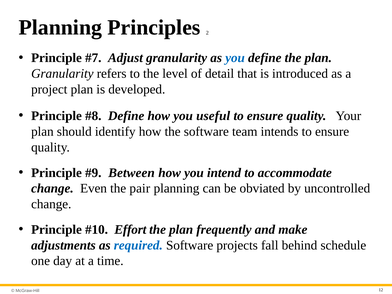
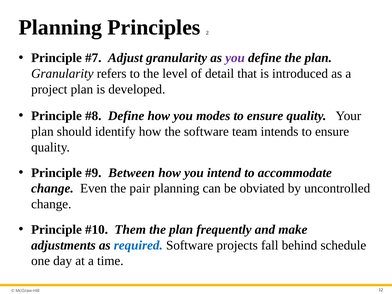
you colour: blue -> purple (235, 58)
useful: useful -> modes (213, 116)
Effort: Effort -> Them (130, 230)
